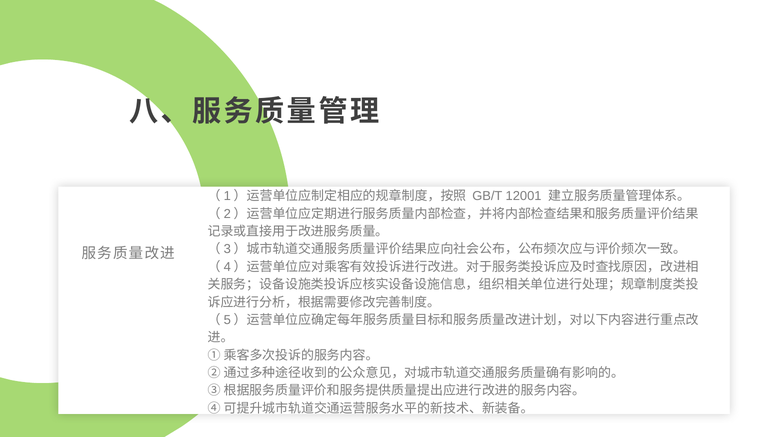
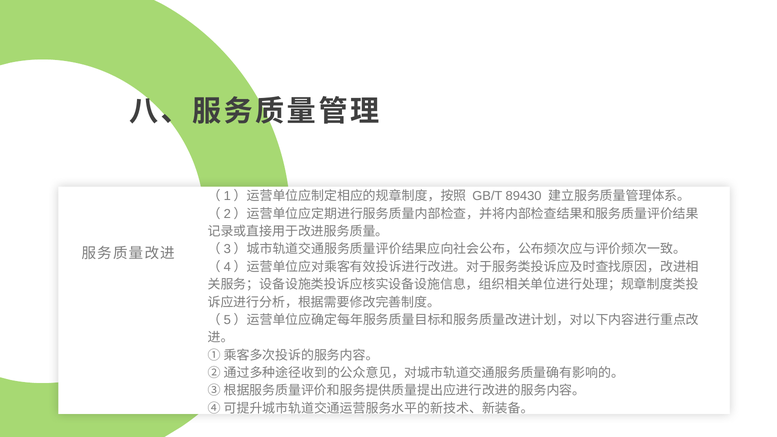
12001: 12001 -> 89430 (524, 196)
